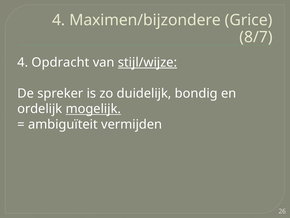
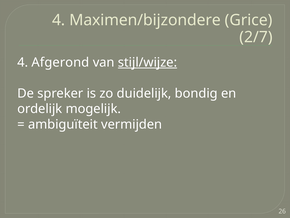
8/7: 8/7 -> 2/7 (256, 37)
Opdracht: Opdracht -> Afgerond (60, 62)
mogelijk underline: present -> none (93, 109)
